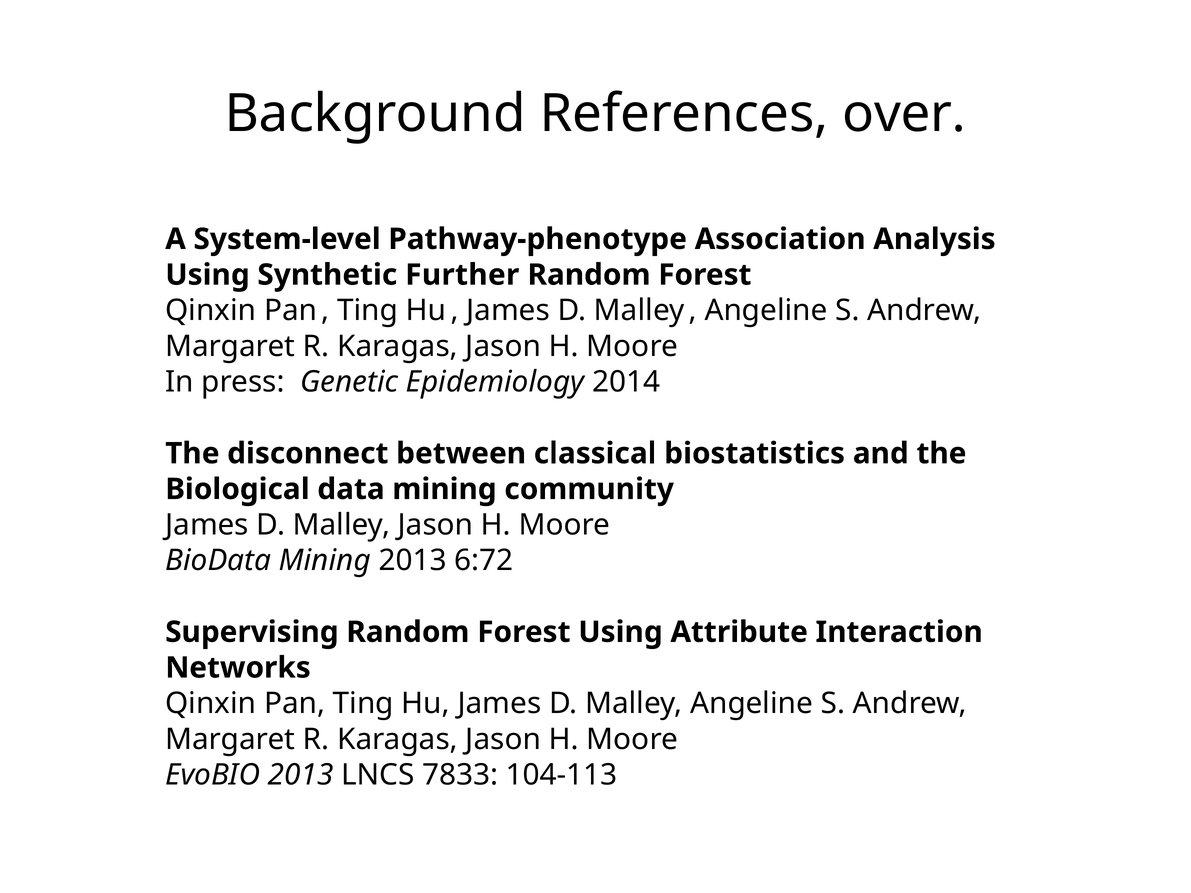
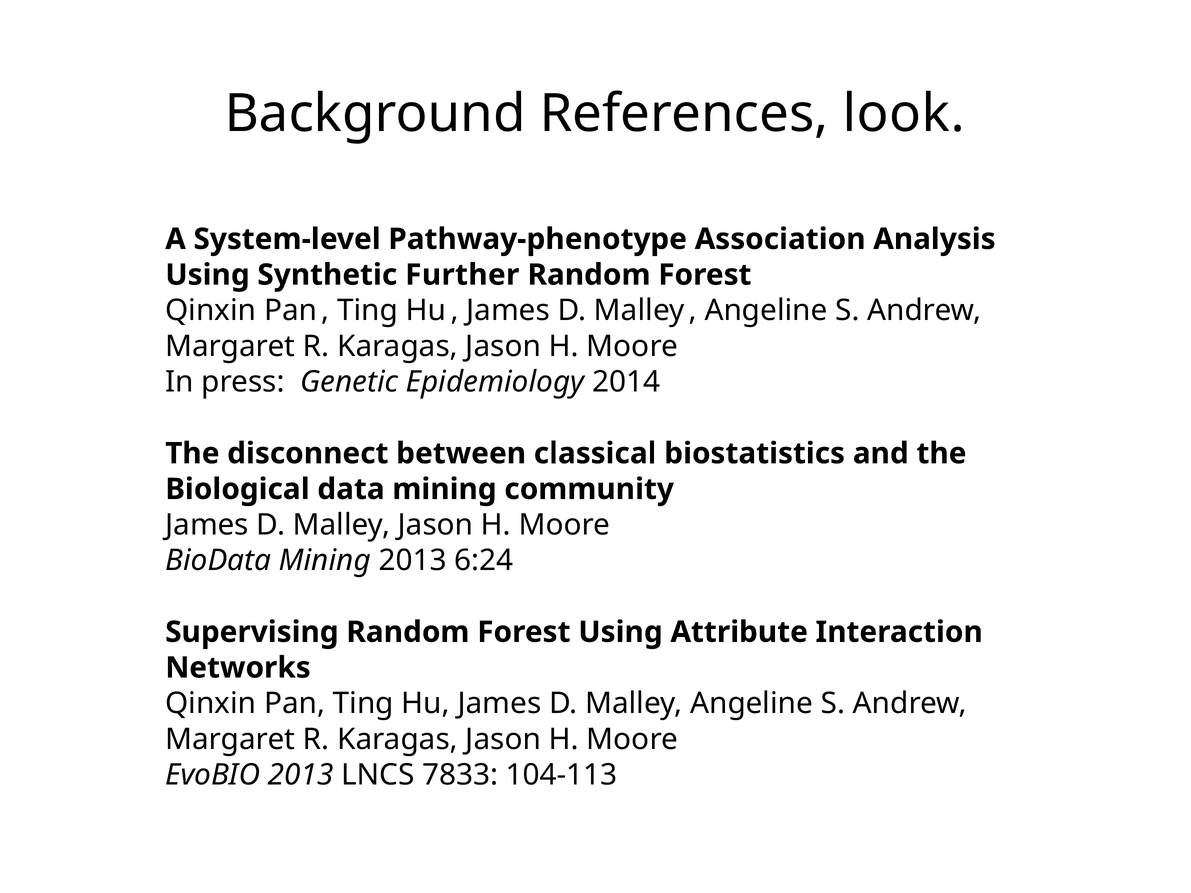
over: over -> look (904, 114)
6:72: 6:72 -> 6:24 (484, 561)
